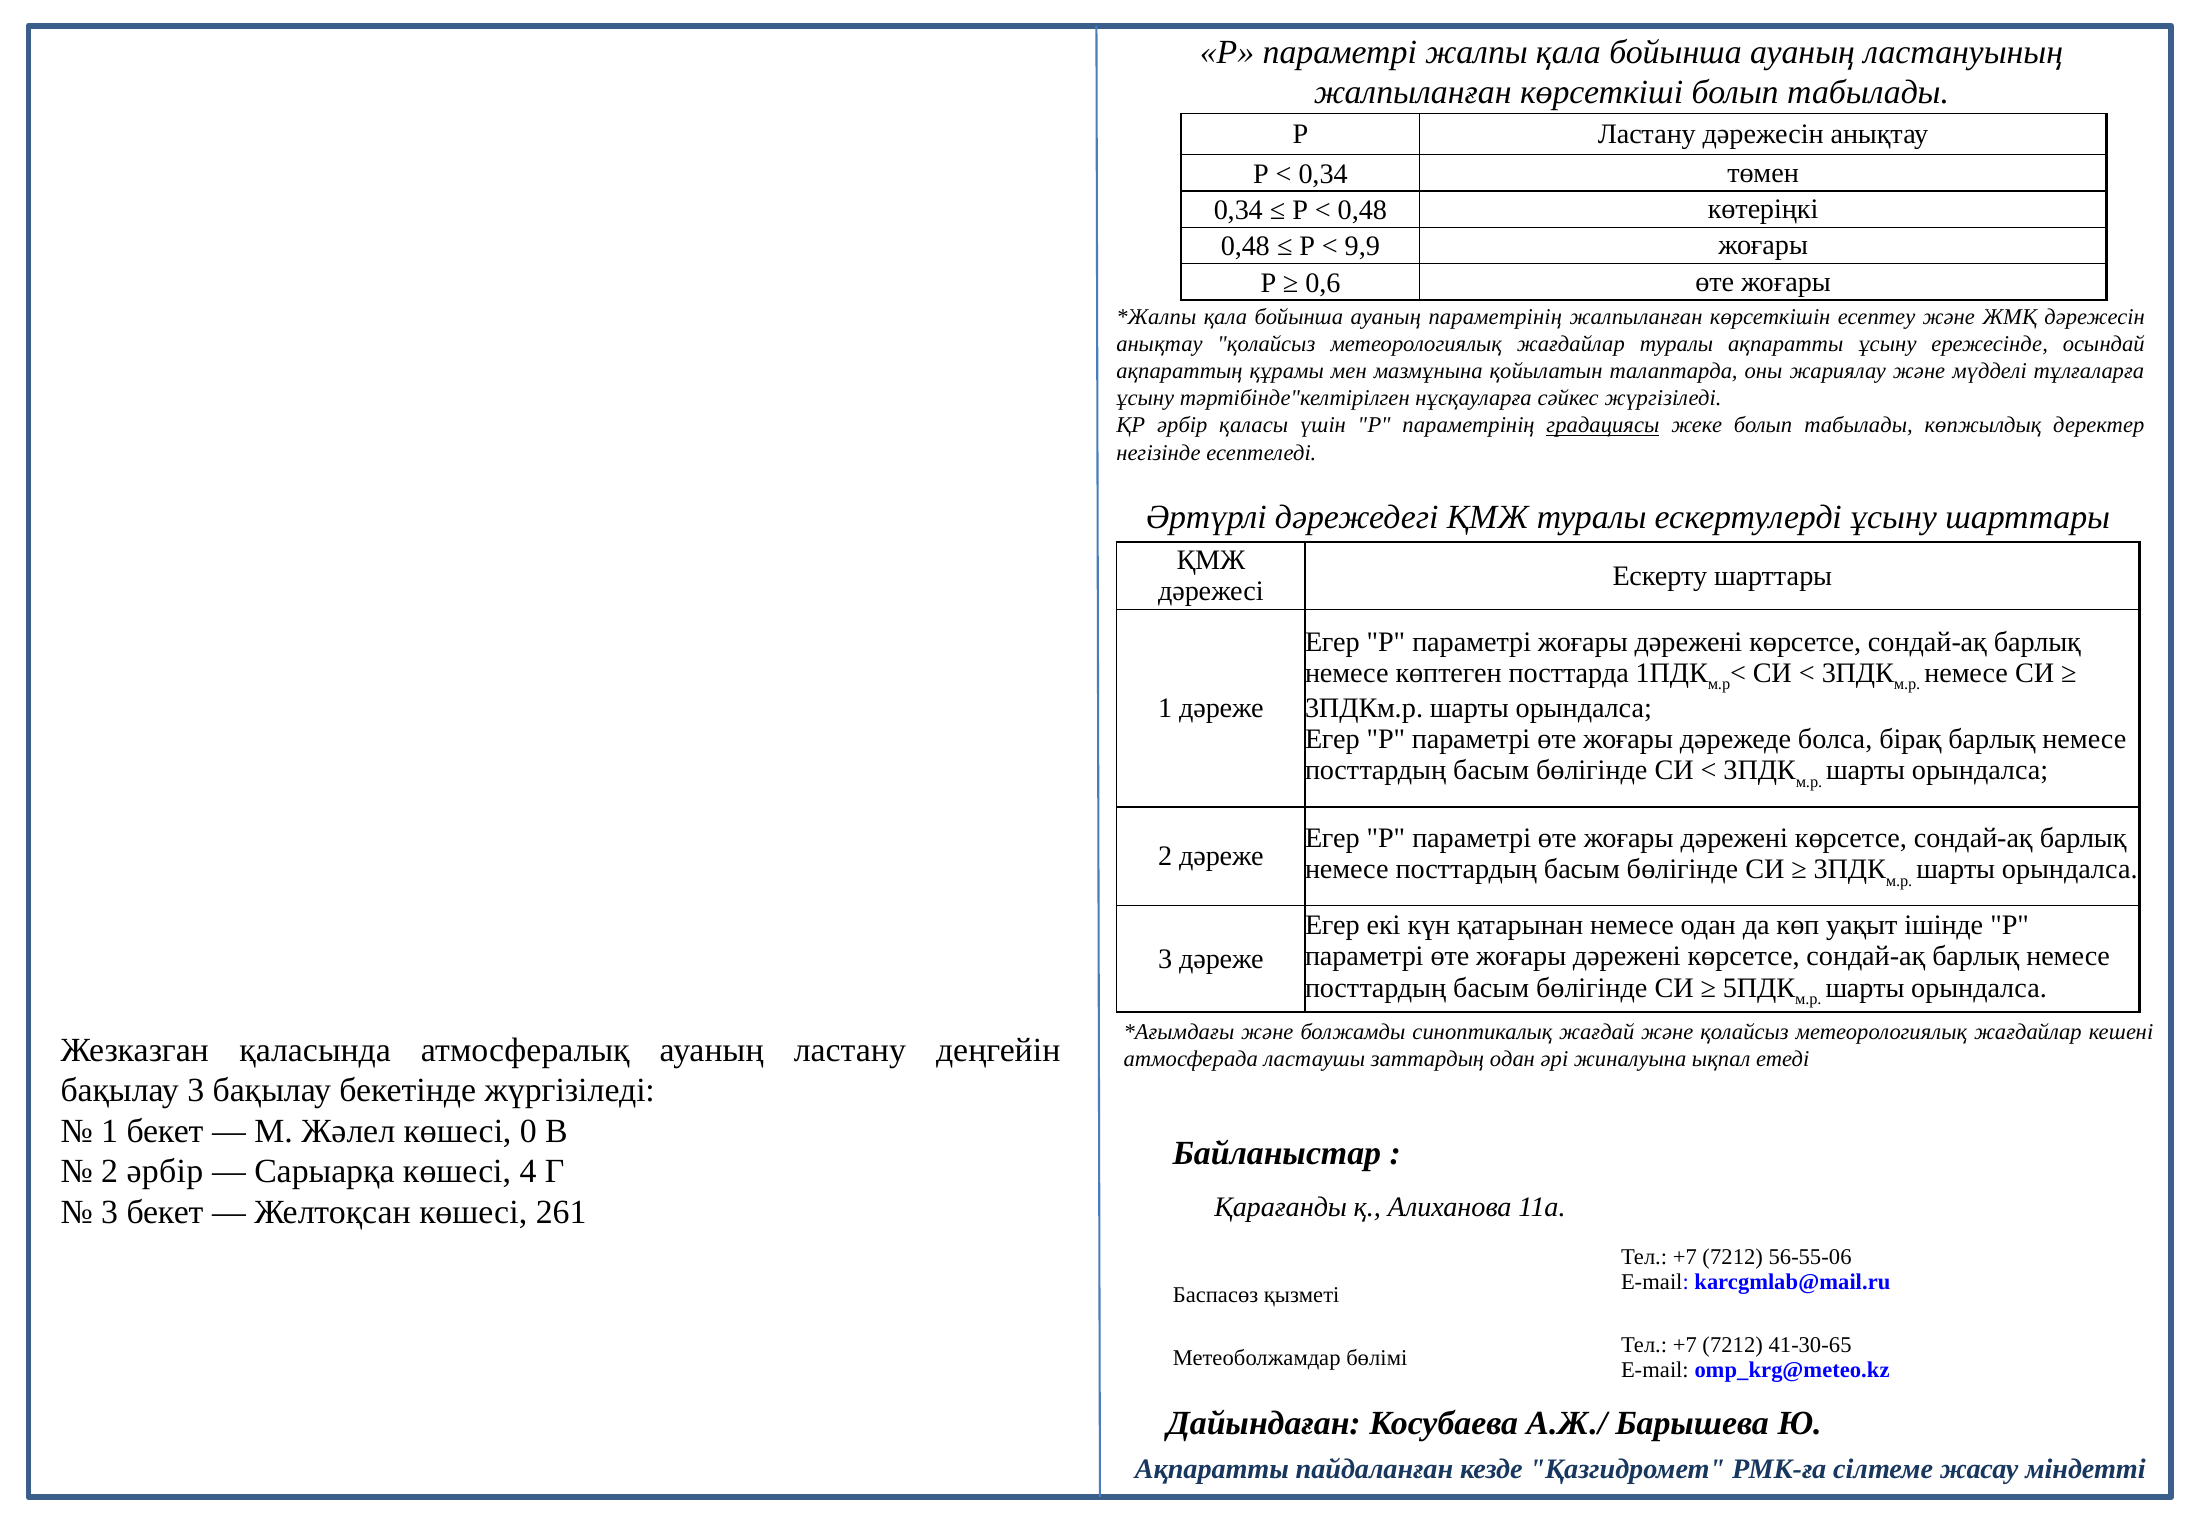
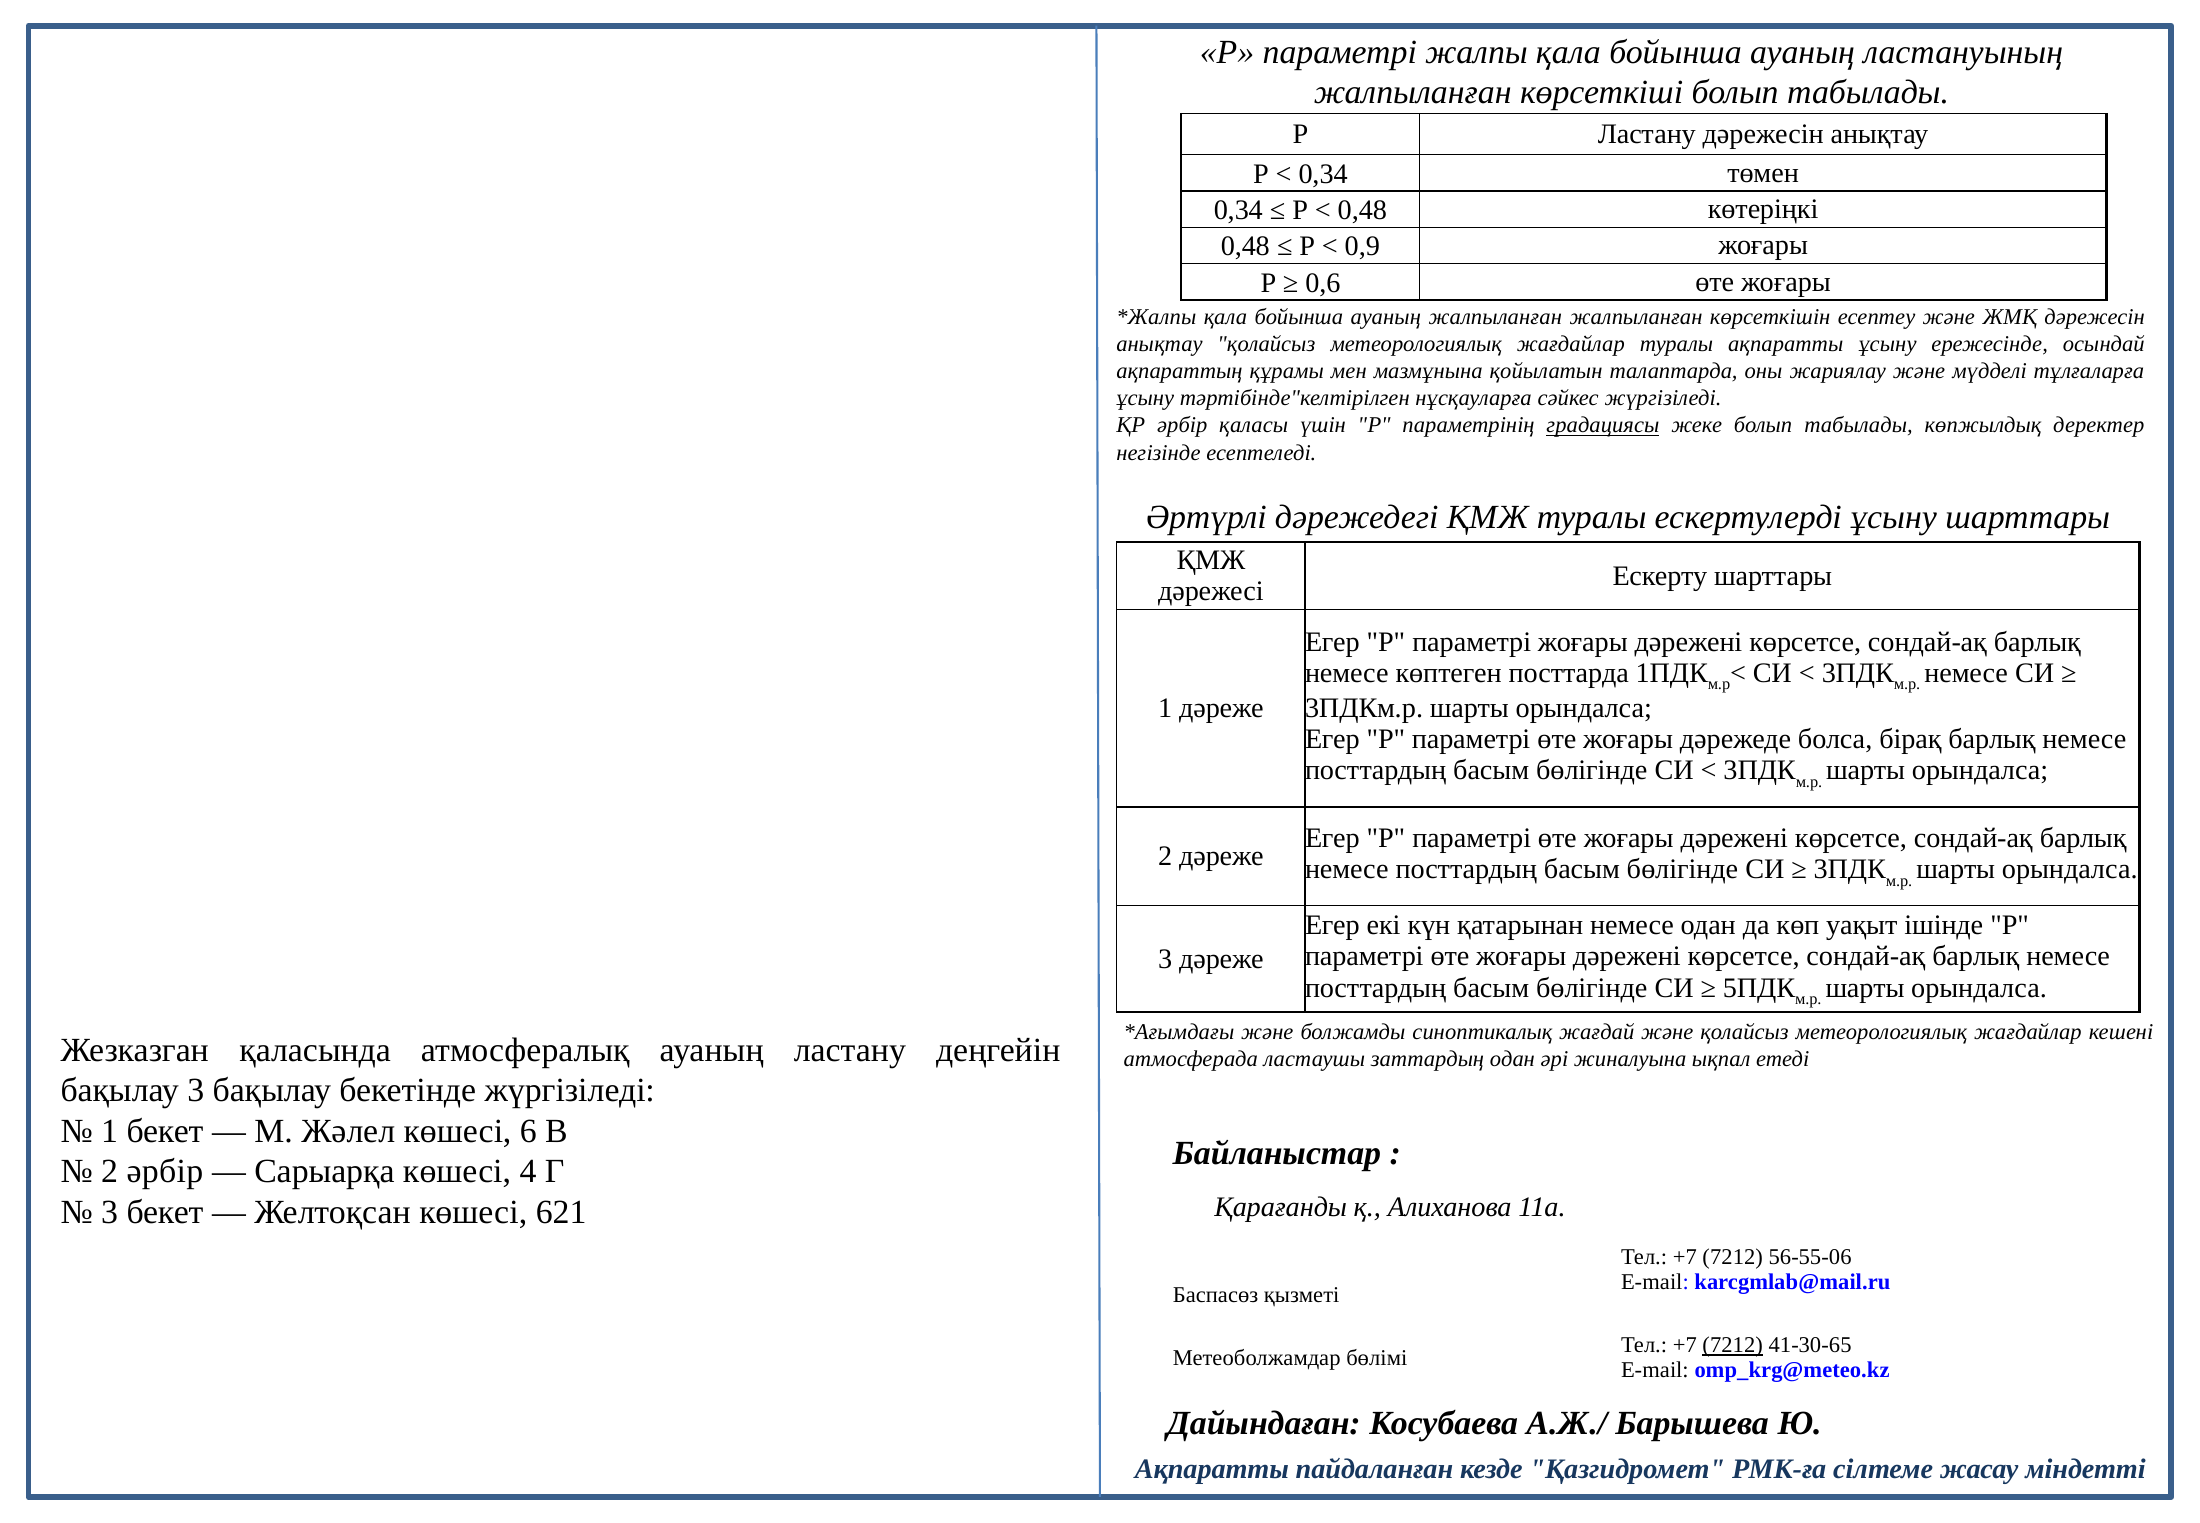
9,9: 9,9 -> 0,9 (1362, 247)
ауаның параметрінің: параметрінің -> жалпыланған (1495, 317)
0: 0 -> 6 (528, 1131)
261: 261 -> 621 (561, 1212)
7212 underline: none -> present (1733, 1345)
